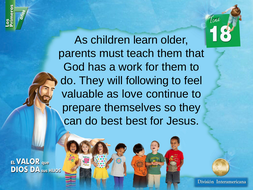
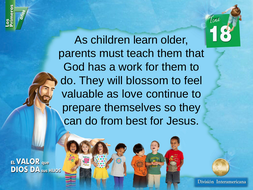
following: following -> blossom (147, 80)
do best: best -> from (112, 121)
